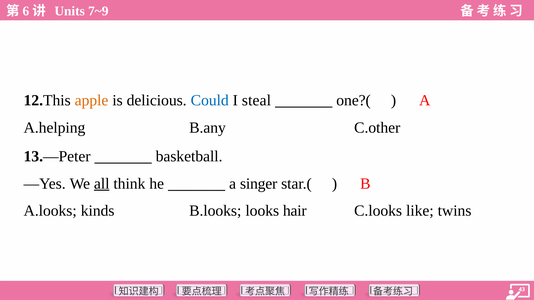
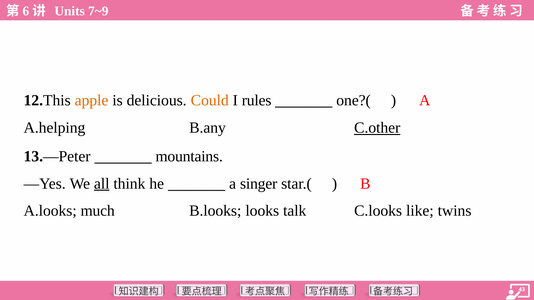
Could colour: blue -> orange (210, 101)
steal: steal -> rules (257, 101)
C.other underline: none -> present (377, 128)
basketball: basketball -> mountains (189, 157)
kinds: kinds -> much (98, 211)
hair: hair -> talk (295, 211)
